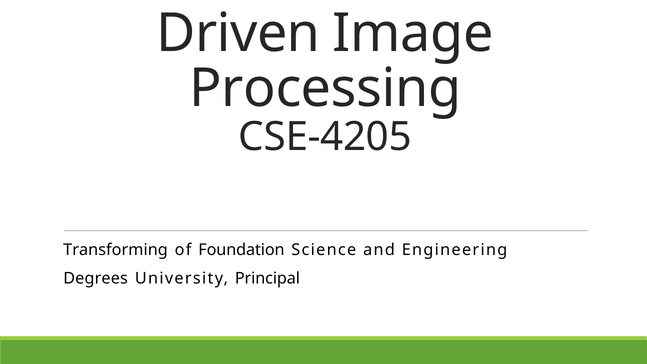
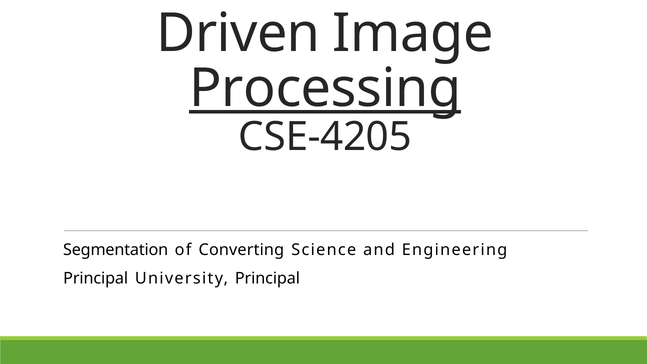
Processing underline: none -> present (325, 88)
Transforming: Transforming -> Segmentation (116, 250)
Foundation: Foundation -> Converting (241, 250)
Degrees: Degrees -> Principal (96, 279)
